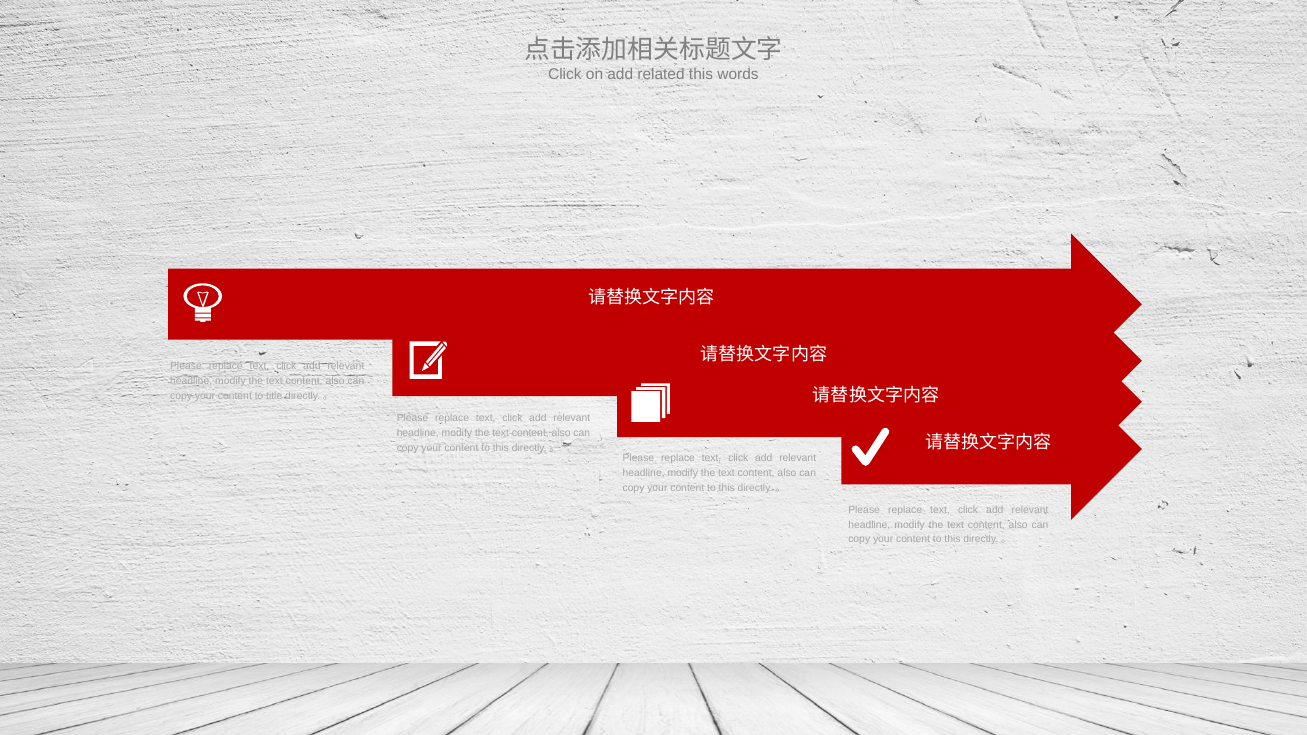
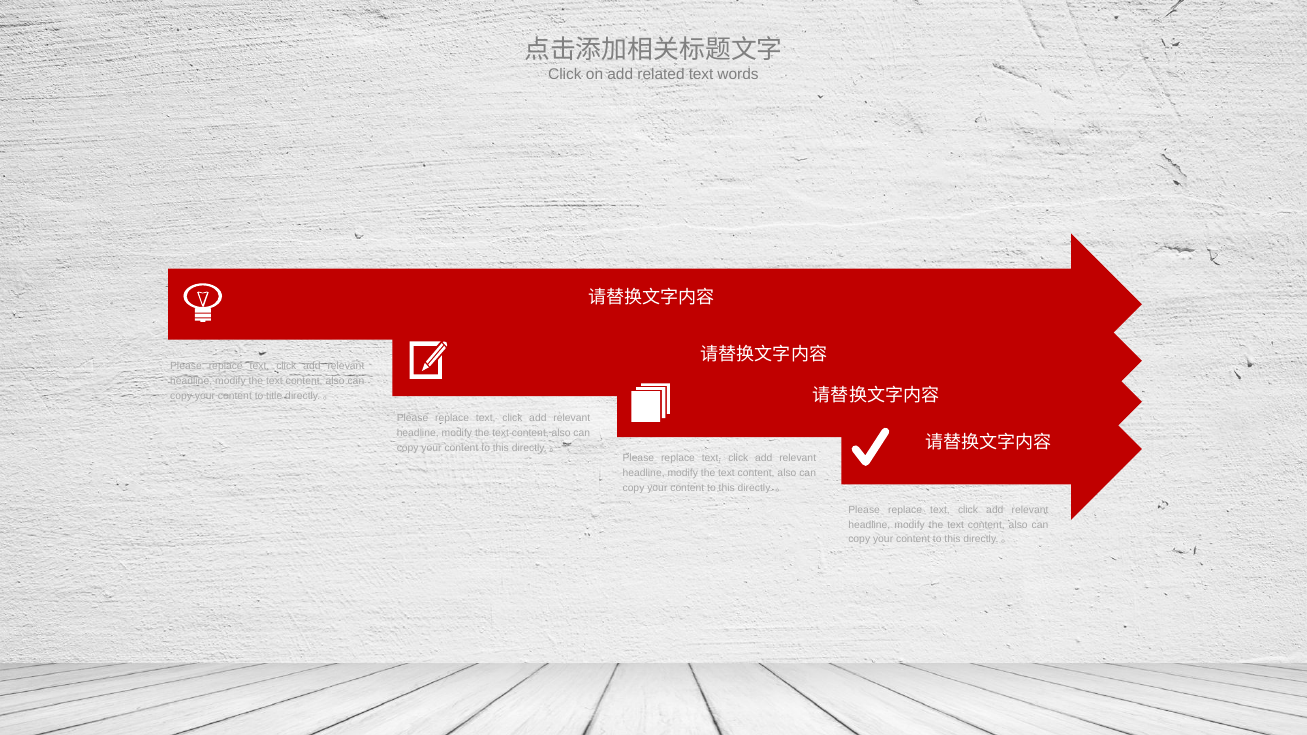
related this: this -> text (701, 75)
